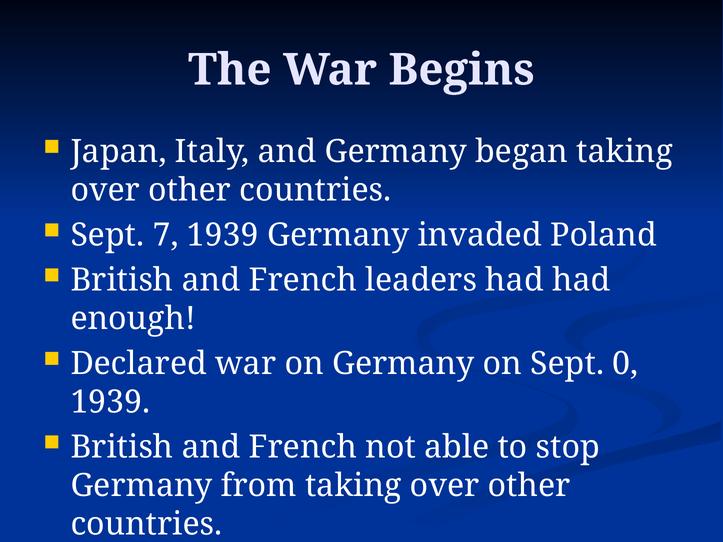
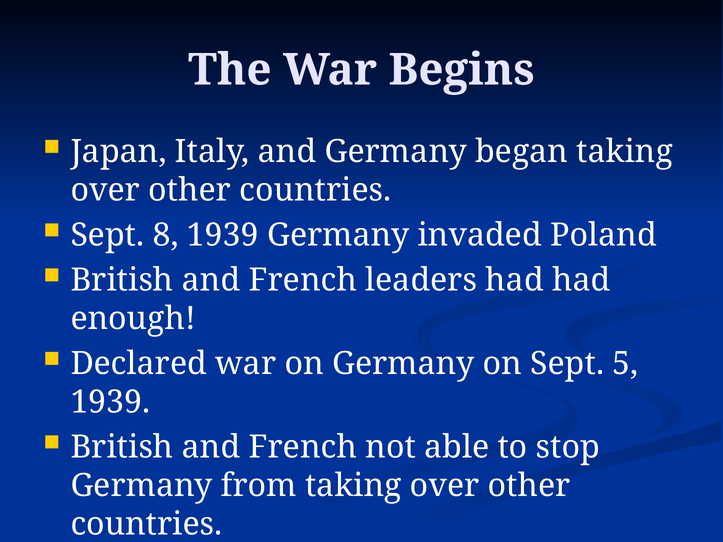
7: 7 -> 8 (166, 235)
0: 0 -> 5 (625, 364)
